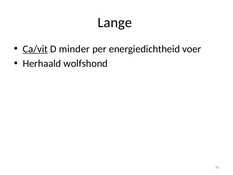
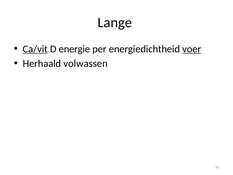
minder: minder -> energie (74, 49)
voer underline: none -> present (192, 49)
wolfshond: wolfshond -> volwassen (86, 63)
